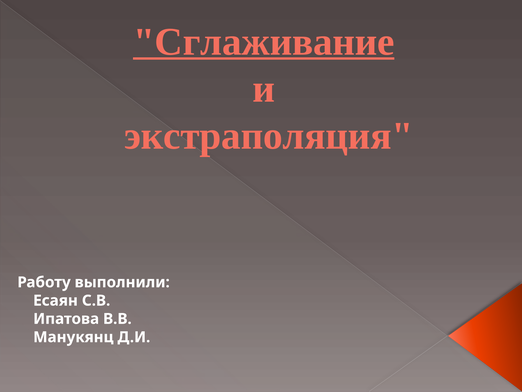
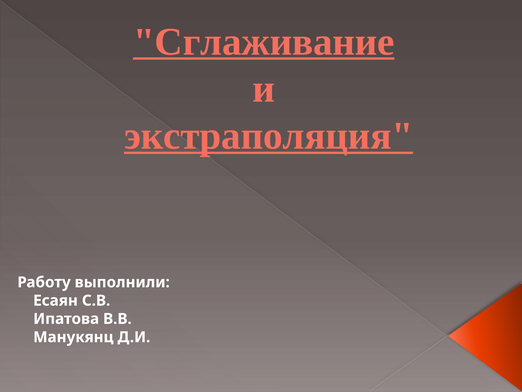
экстраполяция underline: none -> present (269, 136)
